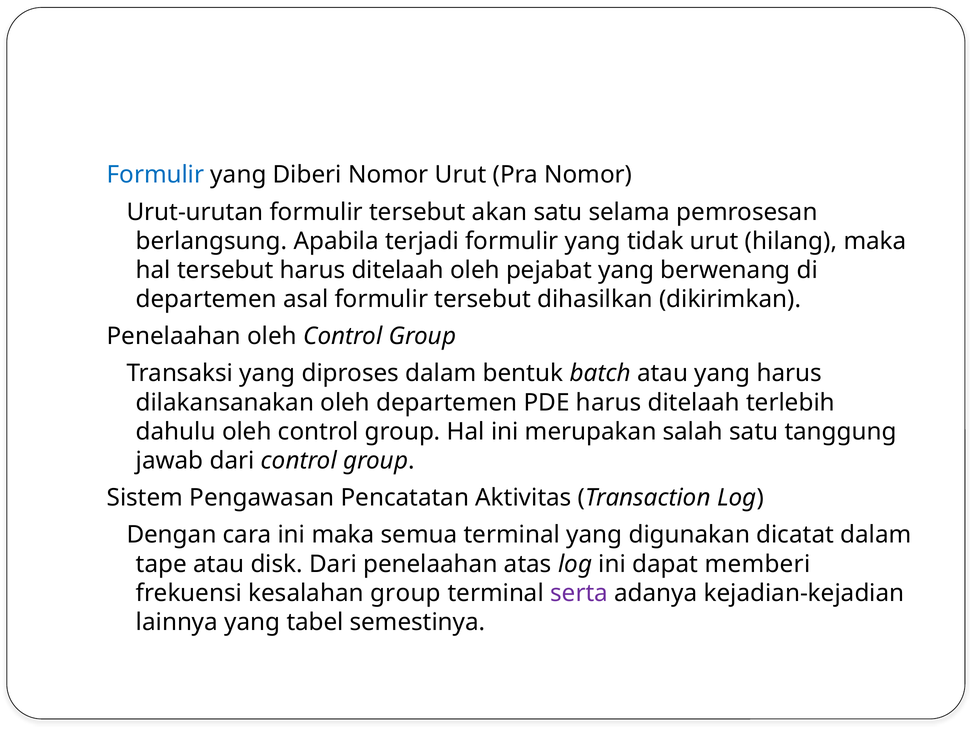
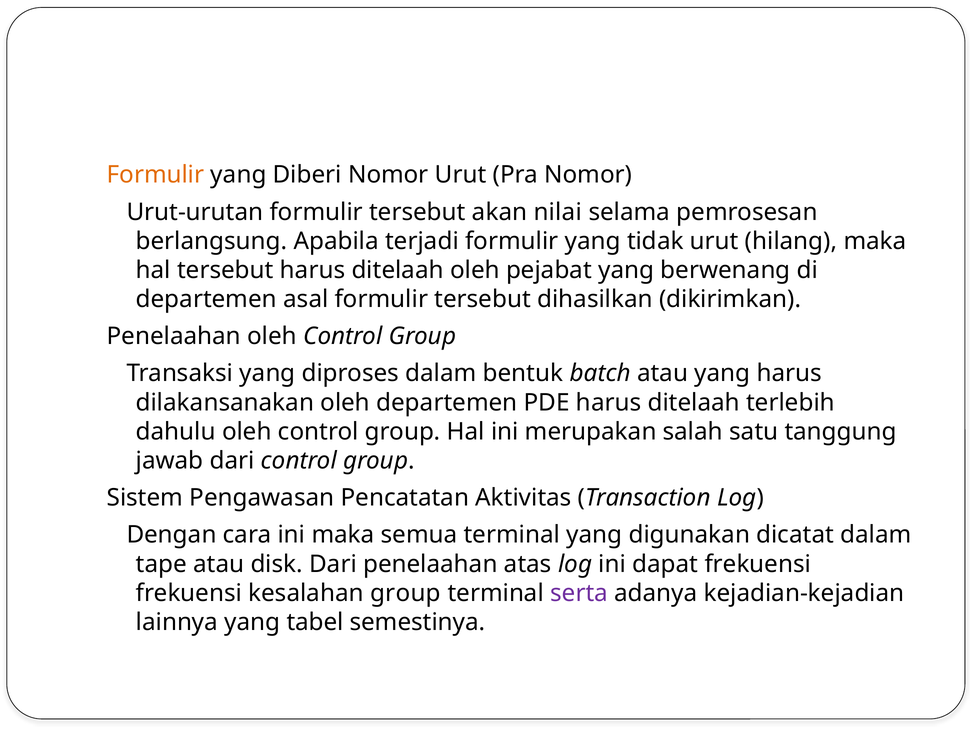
Formulir colour: blue -> orange (155, 175)
akan satu: satu -> nilai (558, 212)
dapat memberi: memberi -> frekuensi (758, 564)
